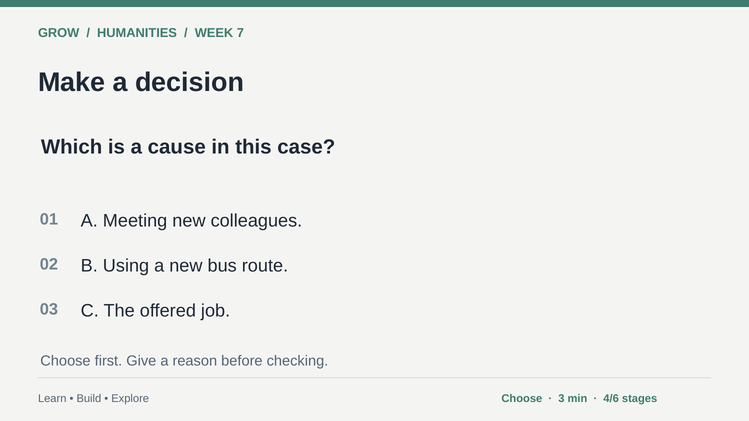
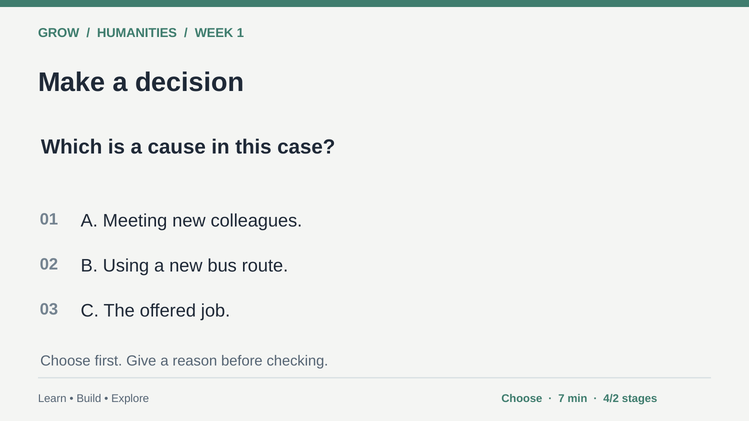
7: 7 -> 1 (240, 33)
3: 3 -> 7 (561, 399)
4/6: 4/6 -> 4/2 (611, 399)
